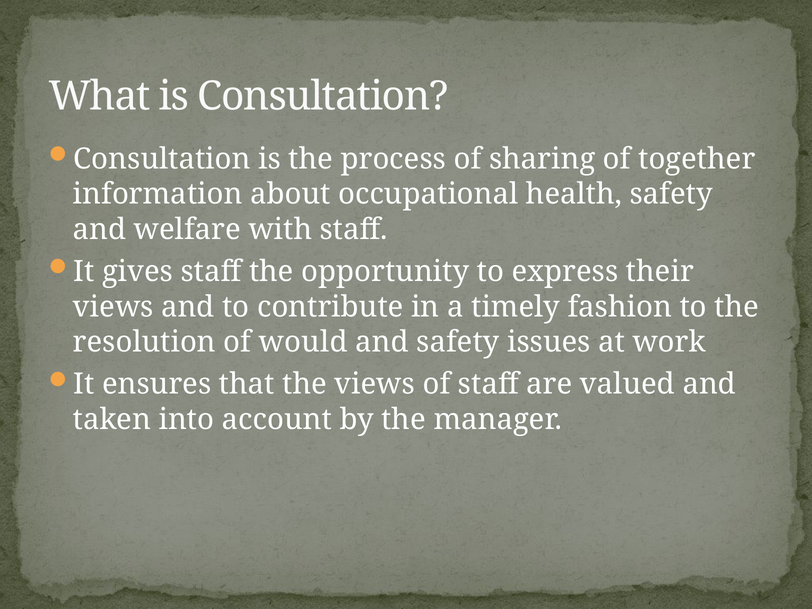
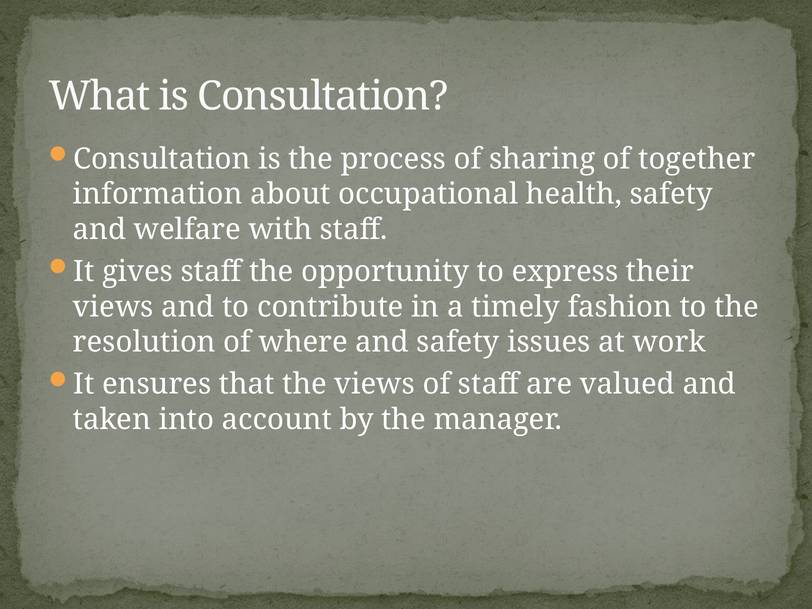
would: would -> where (303, 342)
